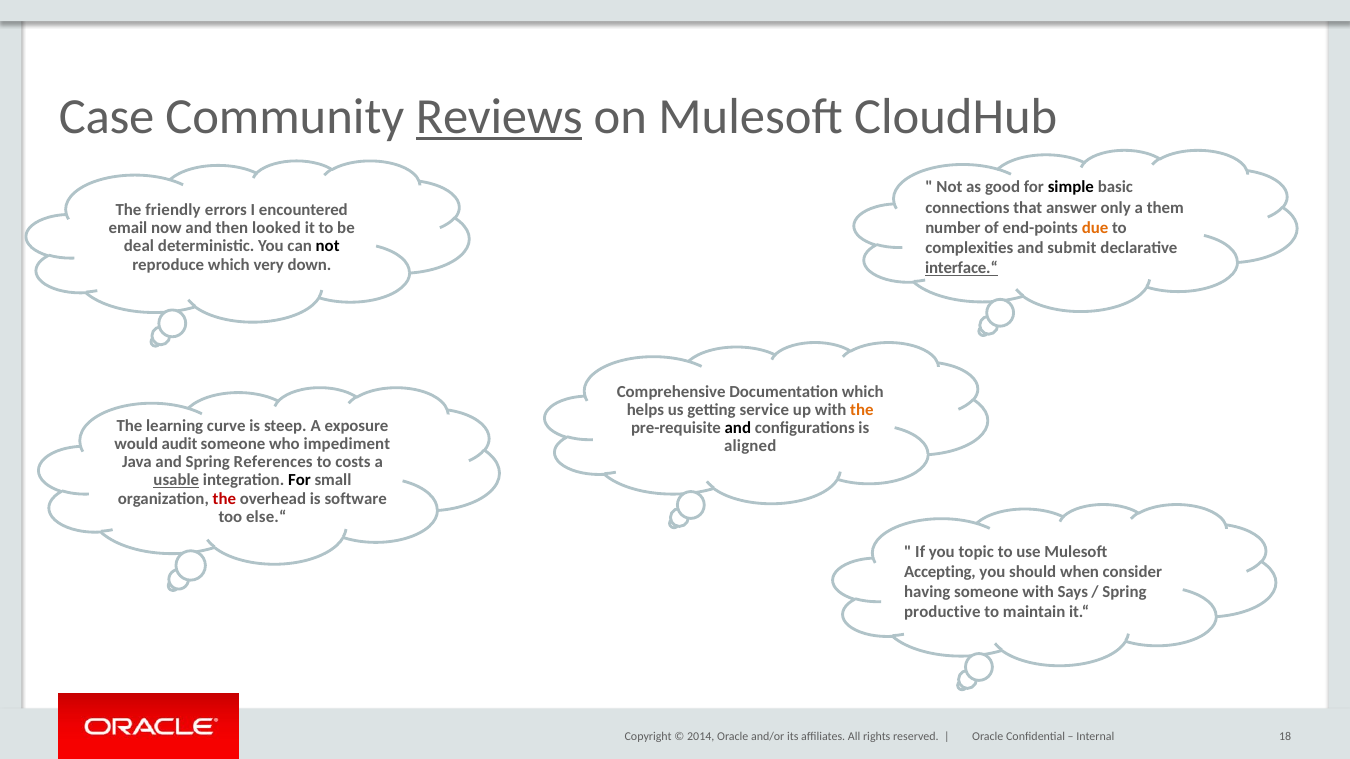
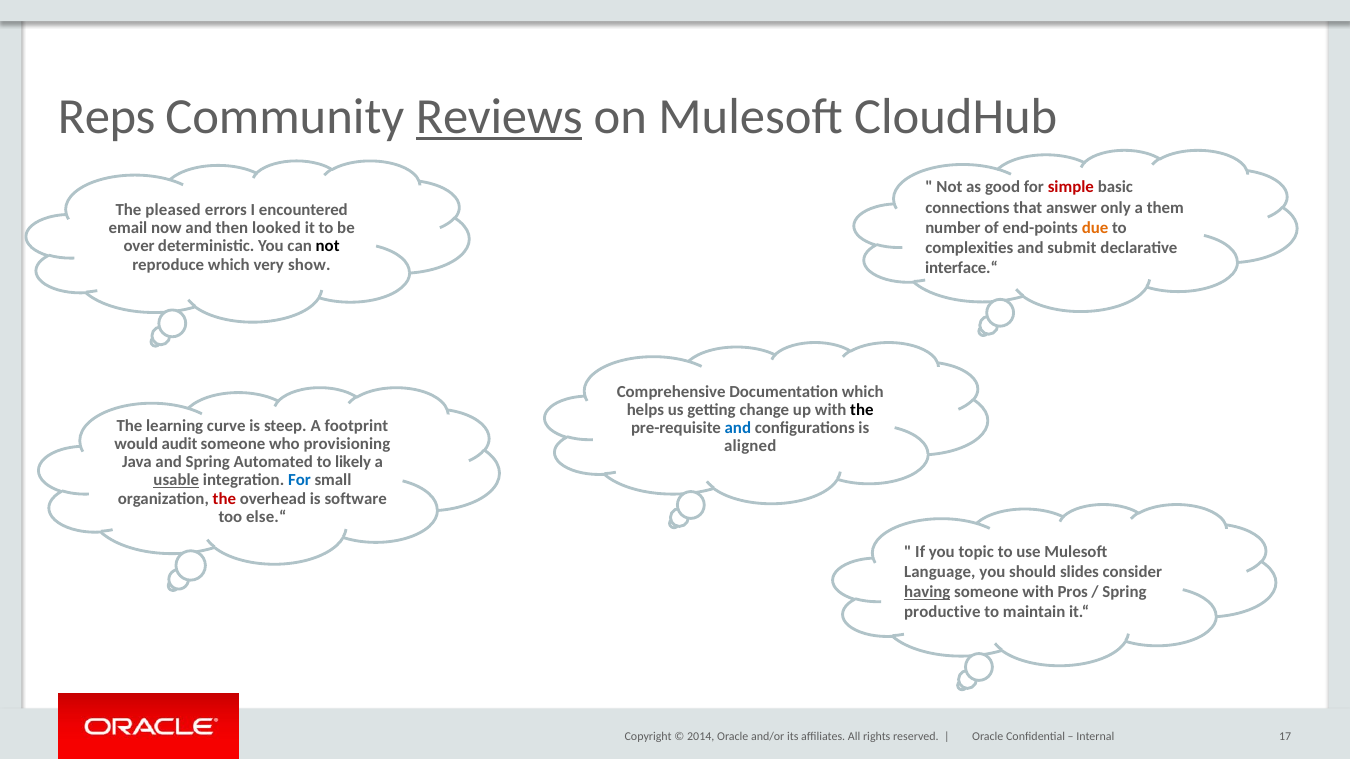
Case: Case -> Reps (107, 117)
simple colour: black -> red (1071, 187)
friendly: friendly -> pleased (173, 210)
deal: deal -> over (139, 246)
down: down -> show (309, 265)
interface.“ underline: present -> none (962, 269)
service: service -> change (764, 410)
the colour: orange -> black (862, 410)
exposure: exposure -> footprint (356, 426)
and colour: black -> blue (738, 428)
impediment: impediment -> provisioning (347, 444)
References: References -> Automated (273, 462)
costs: costs -> likely (353, 462)
For colour: black -> blue (299, 481)
Accepting: Accepting -> Language (940, 572)
when: when -> slides (1080, 572)
having underline: none -> present (927, 593)
Says: Says -> Pros (1073, 593)
18: 18 -> 17 (1285, 737)
